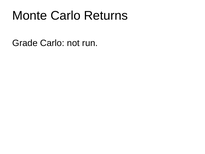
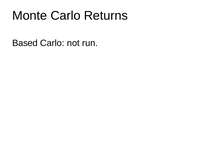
Grade: Grade -> Based (25, 43)
